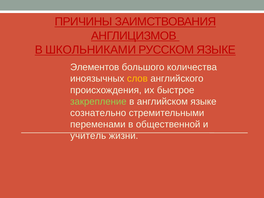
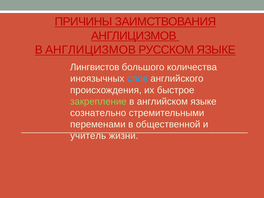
В ШКОЛЬНИКАМИ: ШКОЛЬНИКАМИ -> АНГЛИЦИЗМОВ (91, 50)
Элементов: Элементов -> Лингвистов (95, 67)
слов colour: yellow -> light blue (137, 79)
